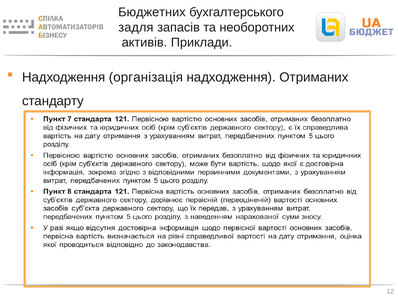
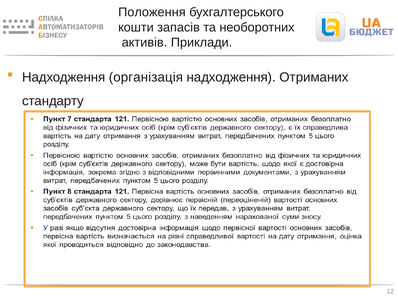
Бюджетних: Бюджетних -> Положення (152, 12)
задля: задля -> кошти (136, 27)
